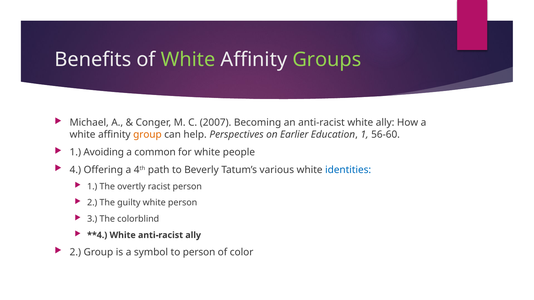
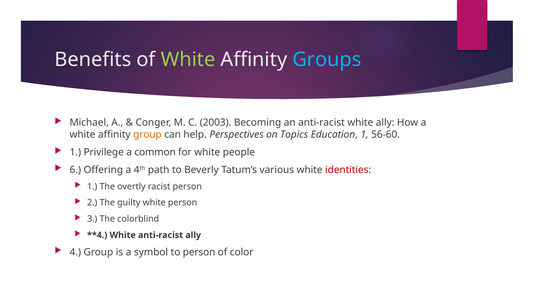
Groups colour: light green -> light blue (327, 60)
2007: 2007 -> 2003 (216, 123)
Earlier: Earlier -> Topics (294, 135)
Avoiding: Avoiding -> Privilege (104, 152)
4: 4 -> 6 (75, 170)
identities colour: blue -> red (348, 170)
2: 2 -> 4 (75, 252)
